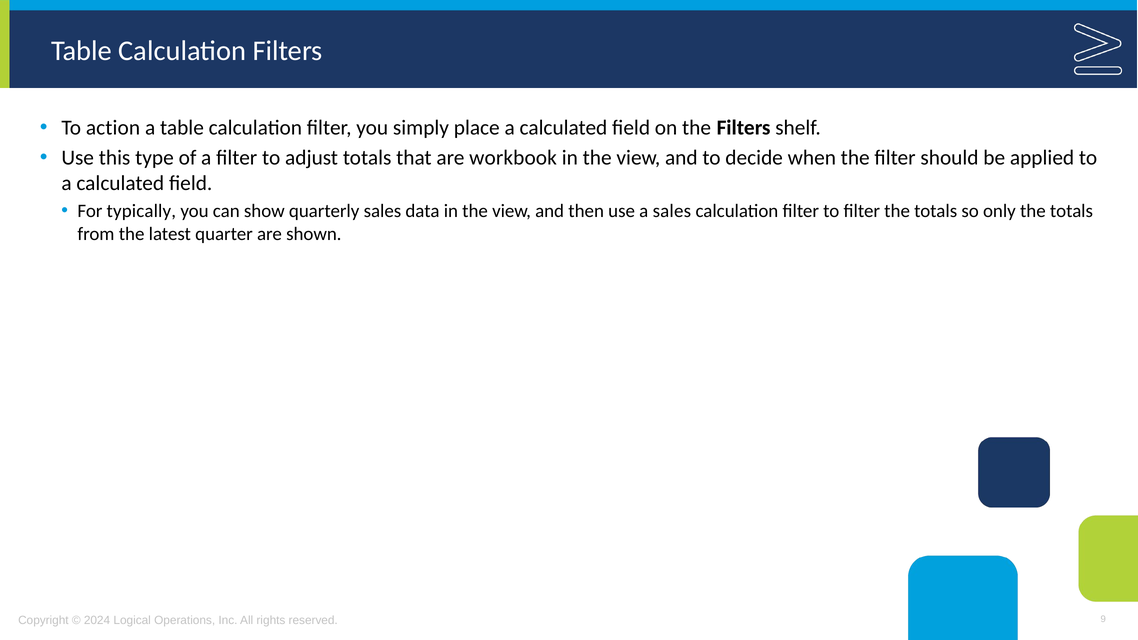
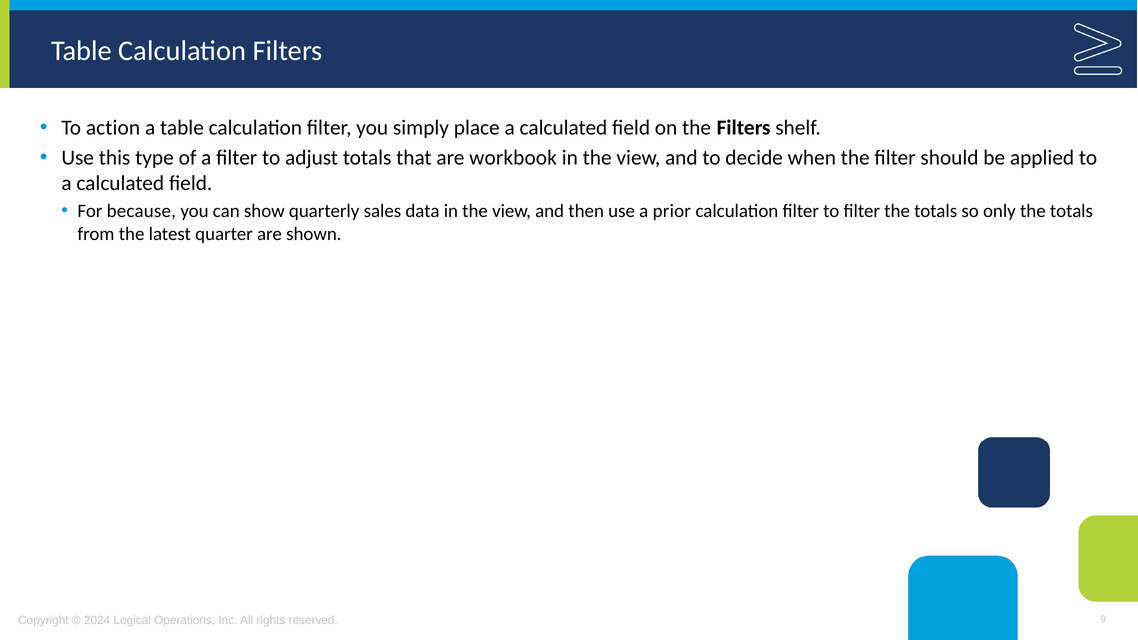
typically: typically -> because (141, 211)
a sales: sales -> prior (672, 211)
